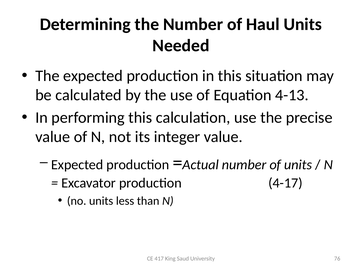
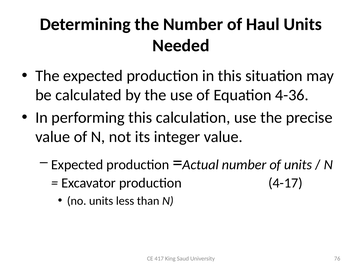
4-13: 4-13 -> 4-36 (292, 95)
